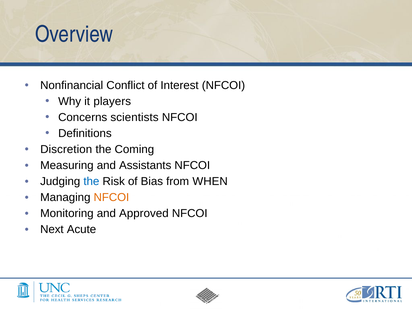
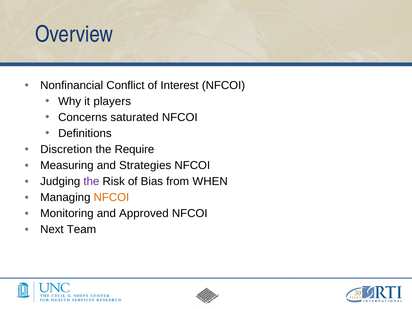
scientists: scientists -> saturated (135, 117)
Coming: Coming -> Require (134, 149)
Assistants: Assistants -> Strategies (145, 165)
the colour: blue -> purple (91, 181)
Acute: Acute -> Team (82, 230)
